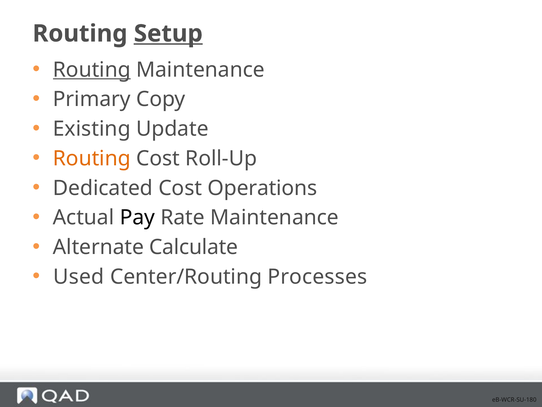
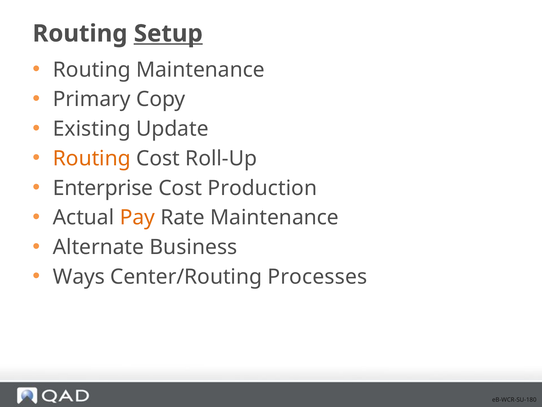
Routing underline: present -> none (92, 70)
Dedicated: Dedicated -> Enterprise (103, 188)
Operations: Operations -> Production (262, 188)
Pay colour: black -> orange (137, 217)
Calculate: Calculate -> Business (193, 247)
Used: Used -> Ways (79, 276)
